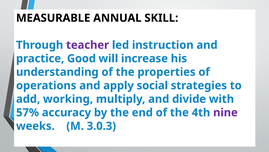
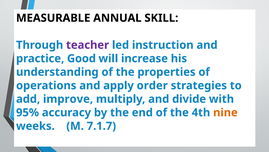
social: social -> order (152, 85)
working: working -> improve (68, 99)
57%: 57% -> 95% (28, 112)
nine colour: purple -> orange (225, 112)
3.0.3: 3.0.3 -> 7.1.7 (101, 126)
